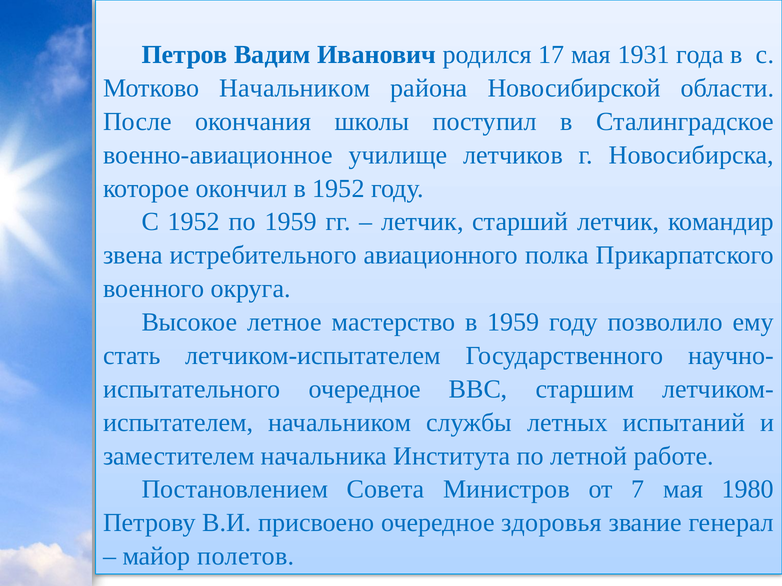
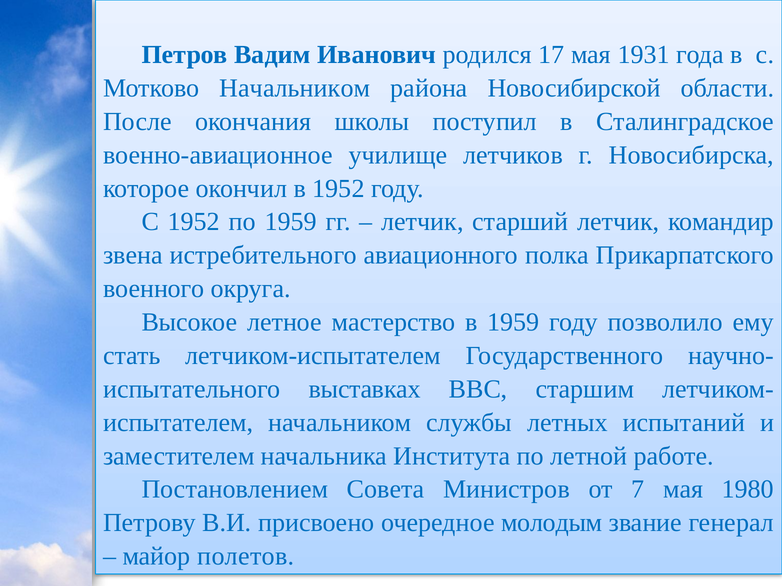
очередное: очередное -> выставках (365, 389)
здоровья: здоровья -> молодым (552, 523)
